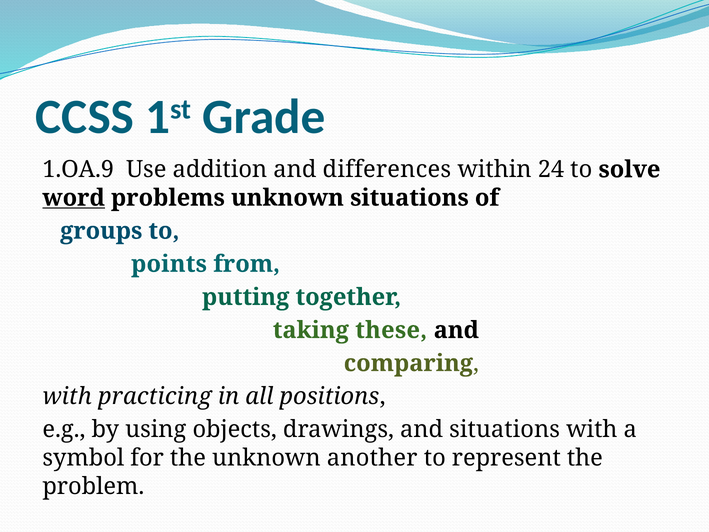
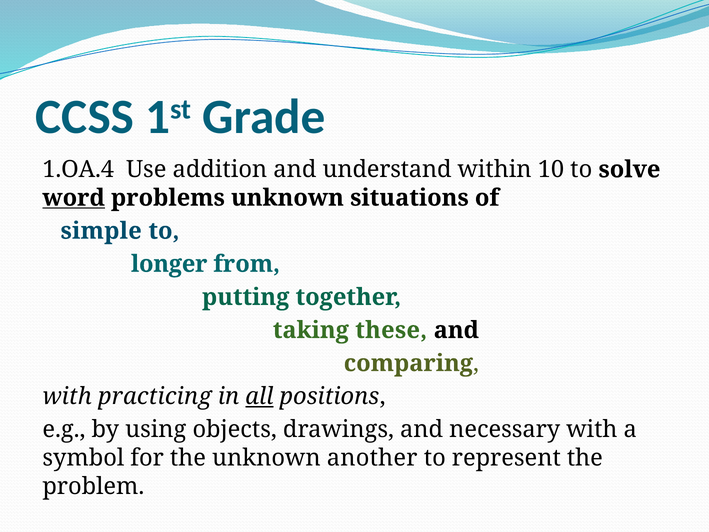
1.OA.9: 1.OA.9 -> 1.OA.4 (78, 169)
differences: differences -> understand (387, 169)
24: 24 -> 10 (551, 169)
groups: groups -> simple (101, 231)
points: points -> longer (169, 264)
all underline: none -> present (259, 396)
and situations: situations -> necessary (505, 429)
